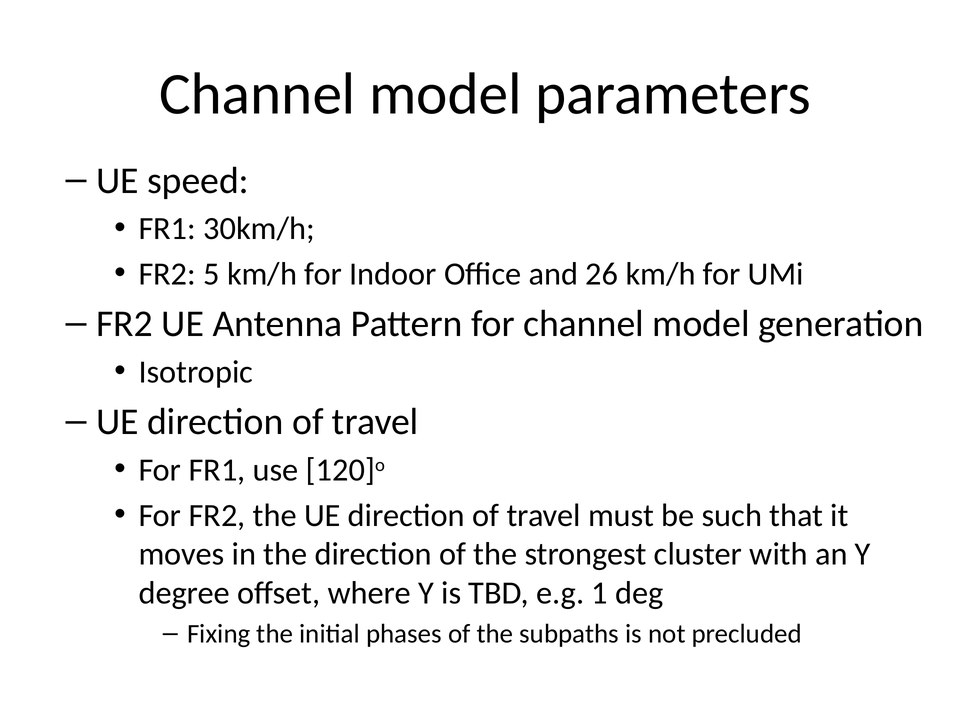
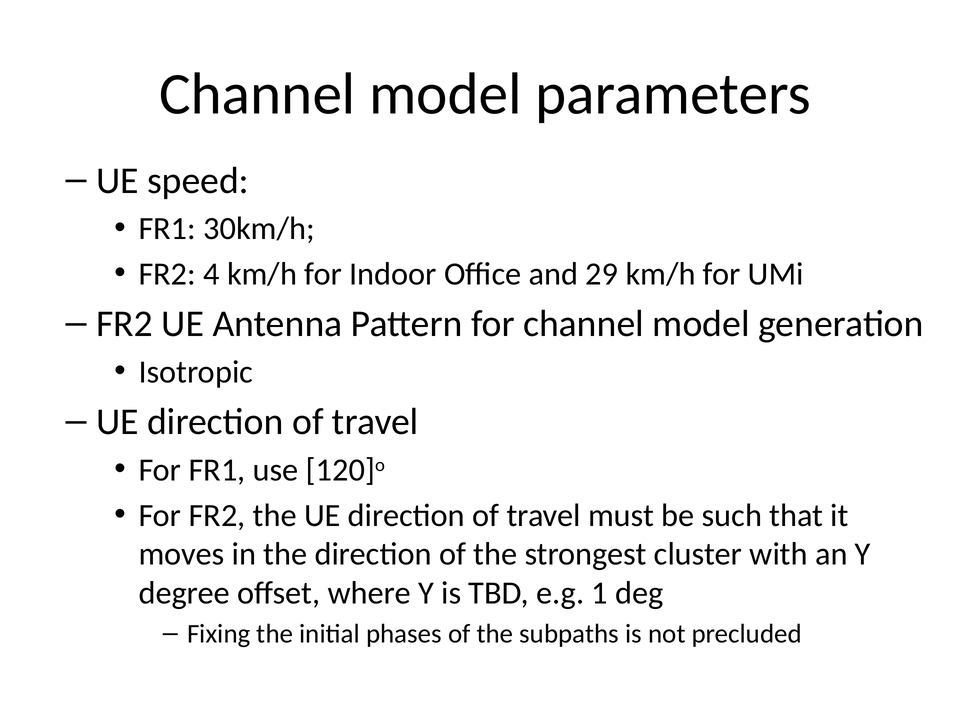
5: 5 -> 4 (211, 274)
26: 26 -> 29 (602, 274)
